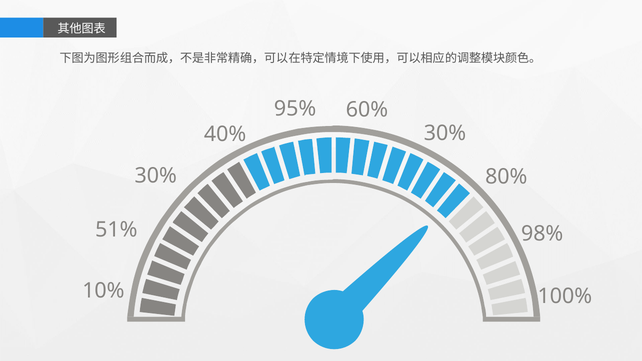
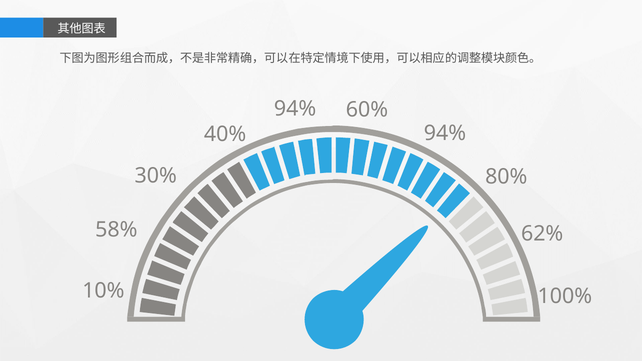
95%: 95% -> 94% (295, 109)
30%: 30% -> 94% (445, 133)
51%: 51% -> 58% (116, 230)
98%: 98% -> 62% (542, 234)
